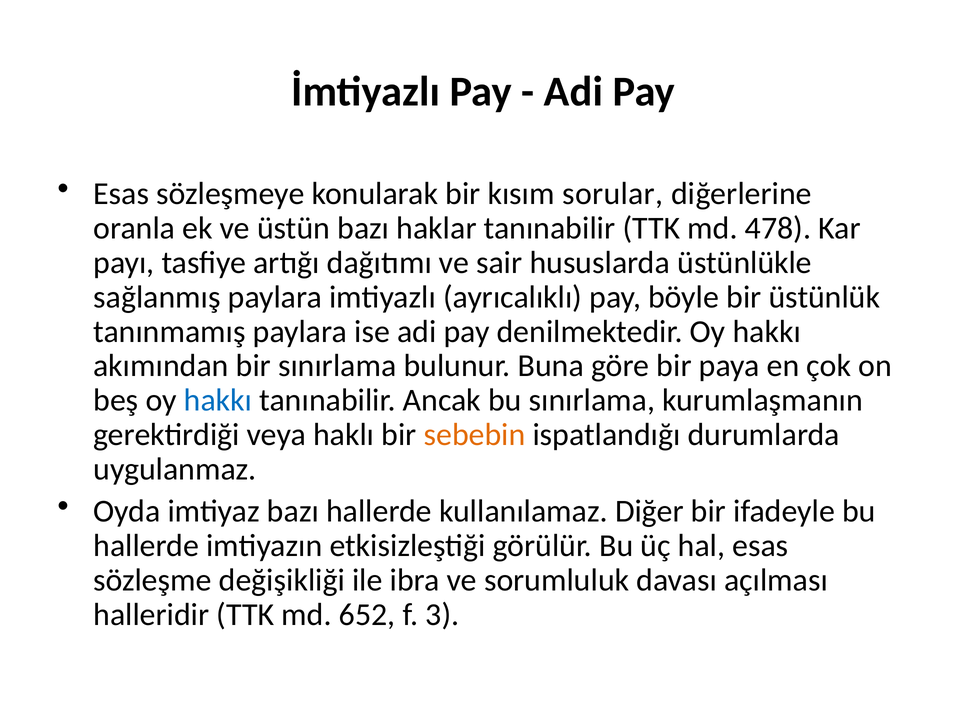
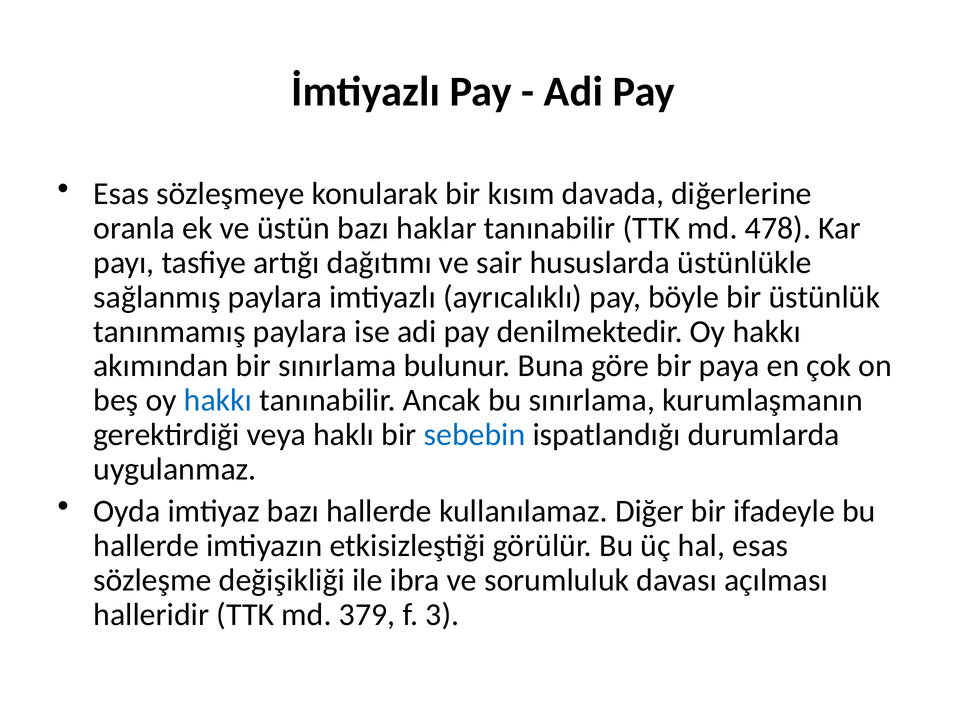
sorular: sorular -> davada (613, 194)
sebebin colour: orange -> blue (475, 435)
652: 652 -> 379 (367, 615)
